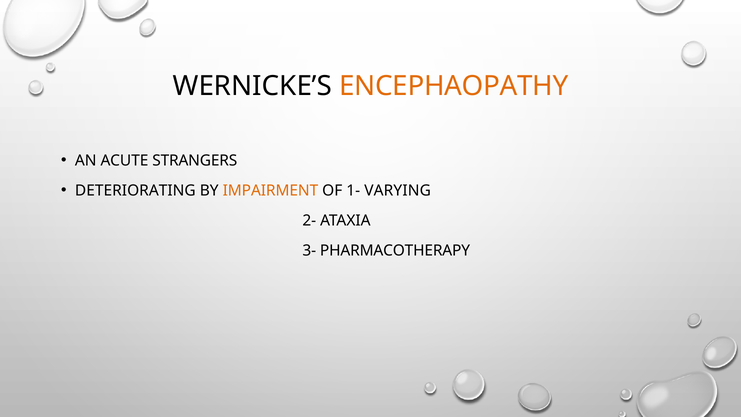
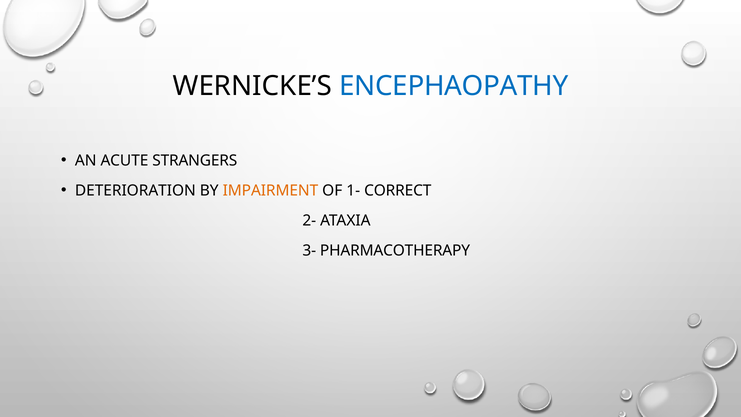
ENCEPHAOPATHY colour: orange -> blue (454, 86)
DETERIORATING: DETERIORATING -> DETERIORATION (135, 191)
VARYING: VARYING -> CORRECT (398, 191)
